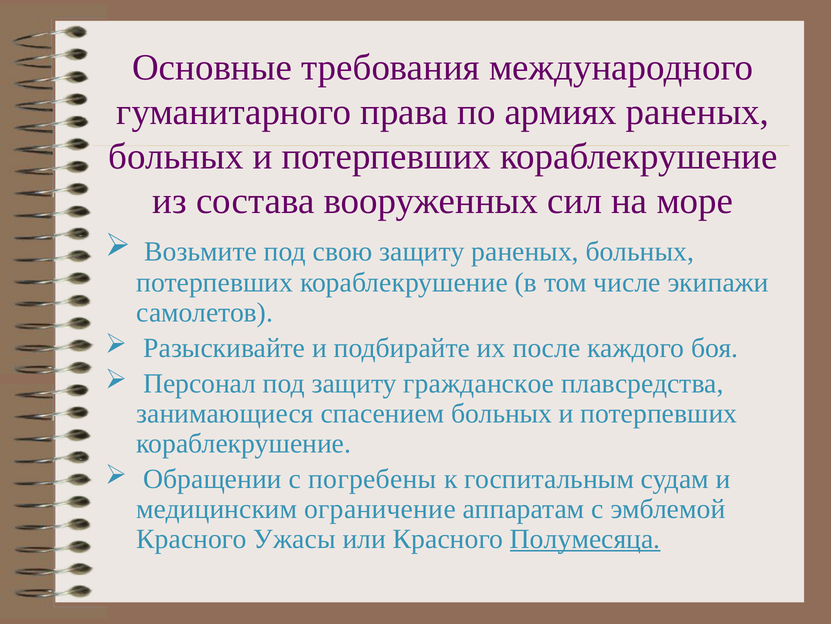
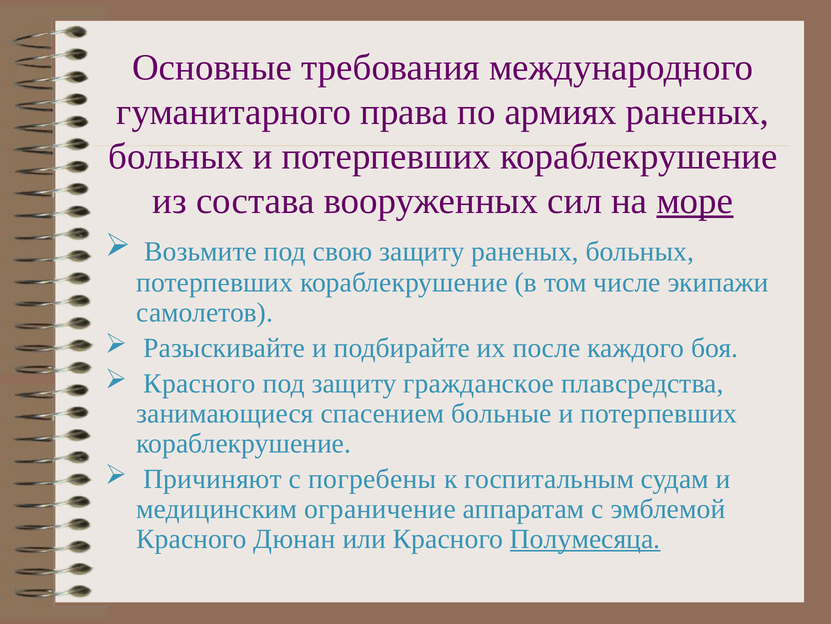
море underline: none -> present (695, 201)
Персонал: Персонал -> Красного (200, 383)
спасением больных: больных -> больные (502, 413)
Обращении: Обращении -> Причиняют (213, 478)
Ужасы: Ужасы -> Дюнан (295, 538)
